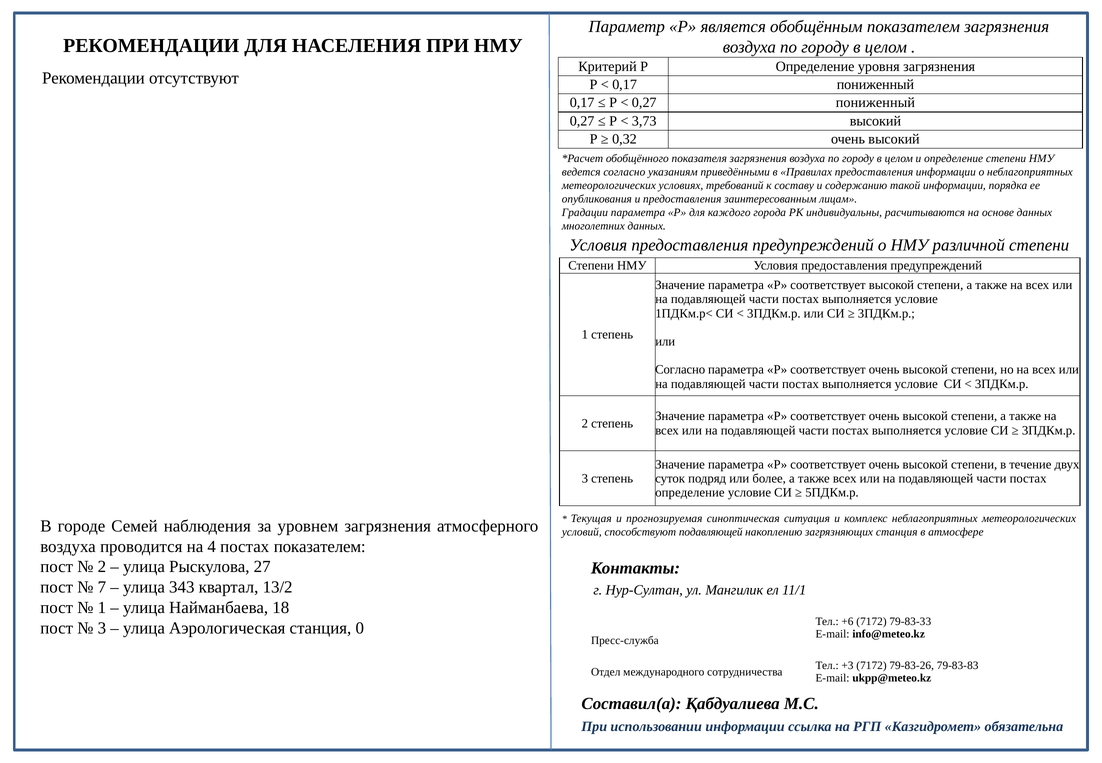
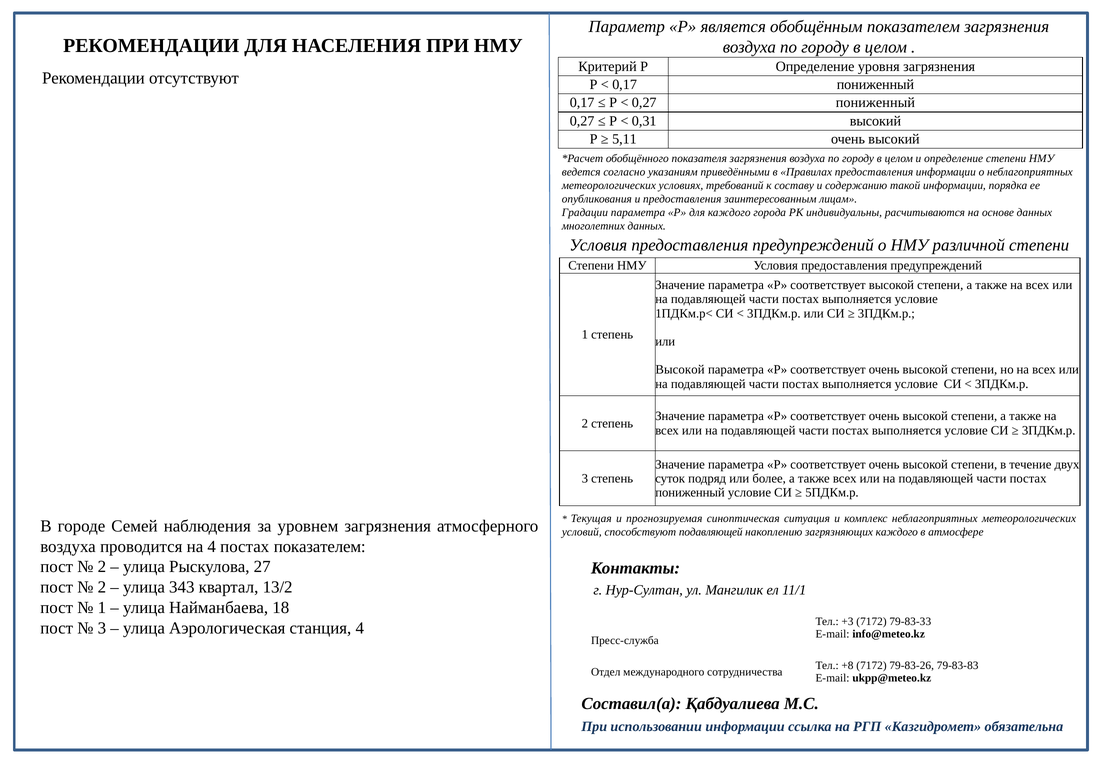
3,73: 3,73 -> 0,31 (644, 121)
0,32: 0,32 -> 5,11 (624, 139)
Согласно: Согласно -> Высокой (680, 370)
определение: определение -> пониженный (690, 492)
загрязняющих станция: станция -> каждого (897, 532)
7: 7 -> 2 (102, 587)
+6: +6 -> +3 (847, 621)
станция 0: 0 -> 4 (360, 628)
+3: +3 -> +8 (847, 665)
